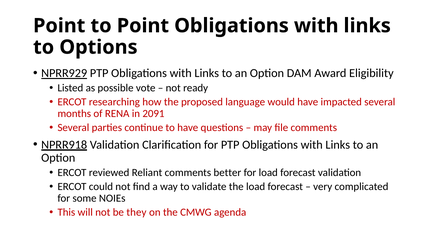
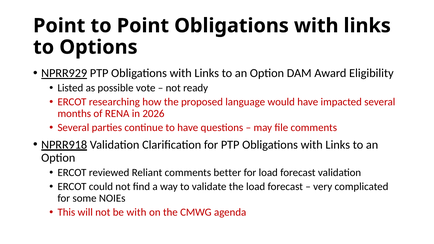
2091: 2091 -> 2026 (153, 114)
be they: they -> with (136, 212)
